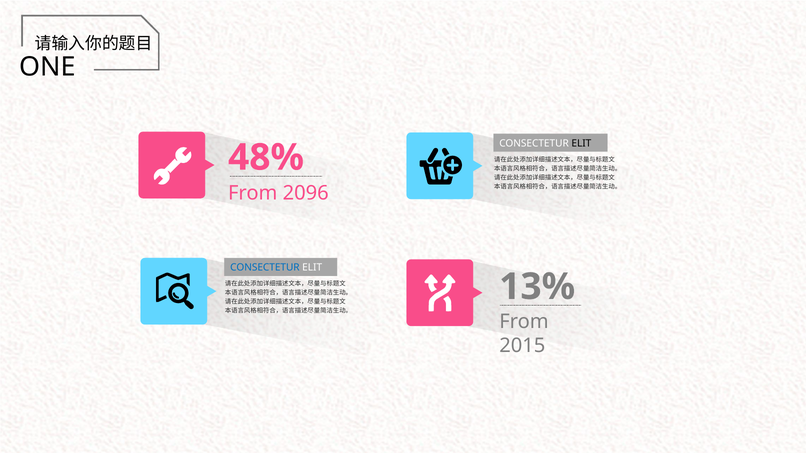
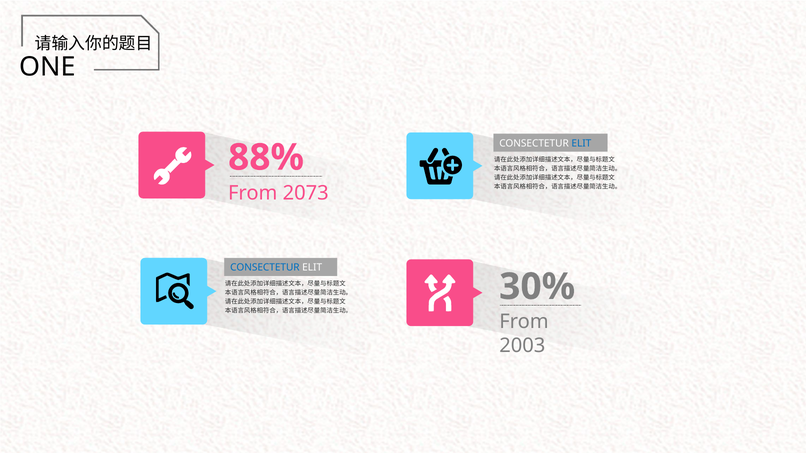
ELIT colour: black -> blue (581, 144)
48%: 48% -> 88% (266, 158)
2096: 2096 -> 2073 (306, 193)
13%: 13% -> 30% (537, 287)
2015: 2015 -> 2003 (522, 346)
